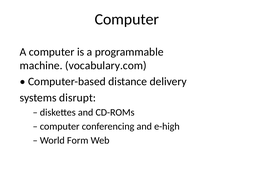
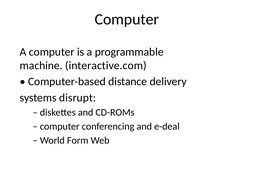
vocabulary.com: vocabulary.com -> interactive.com (106, 66)
e-high: e-high -> e-deal (167, 127)
